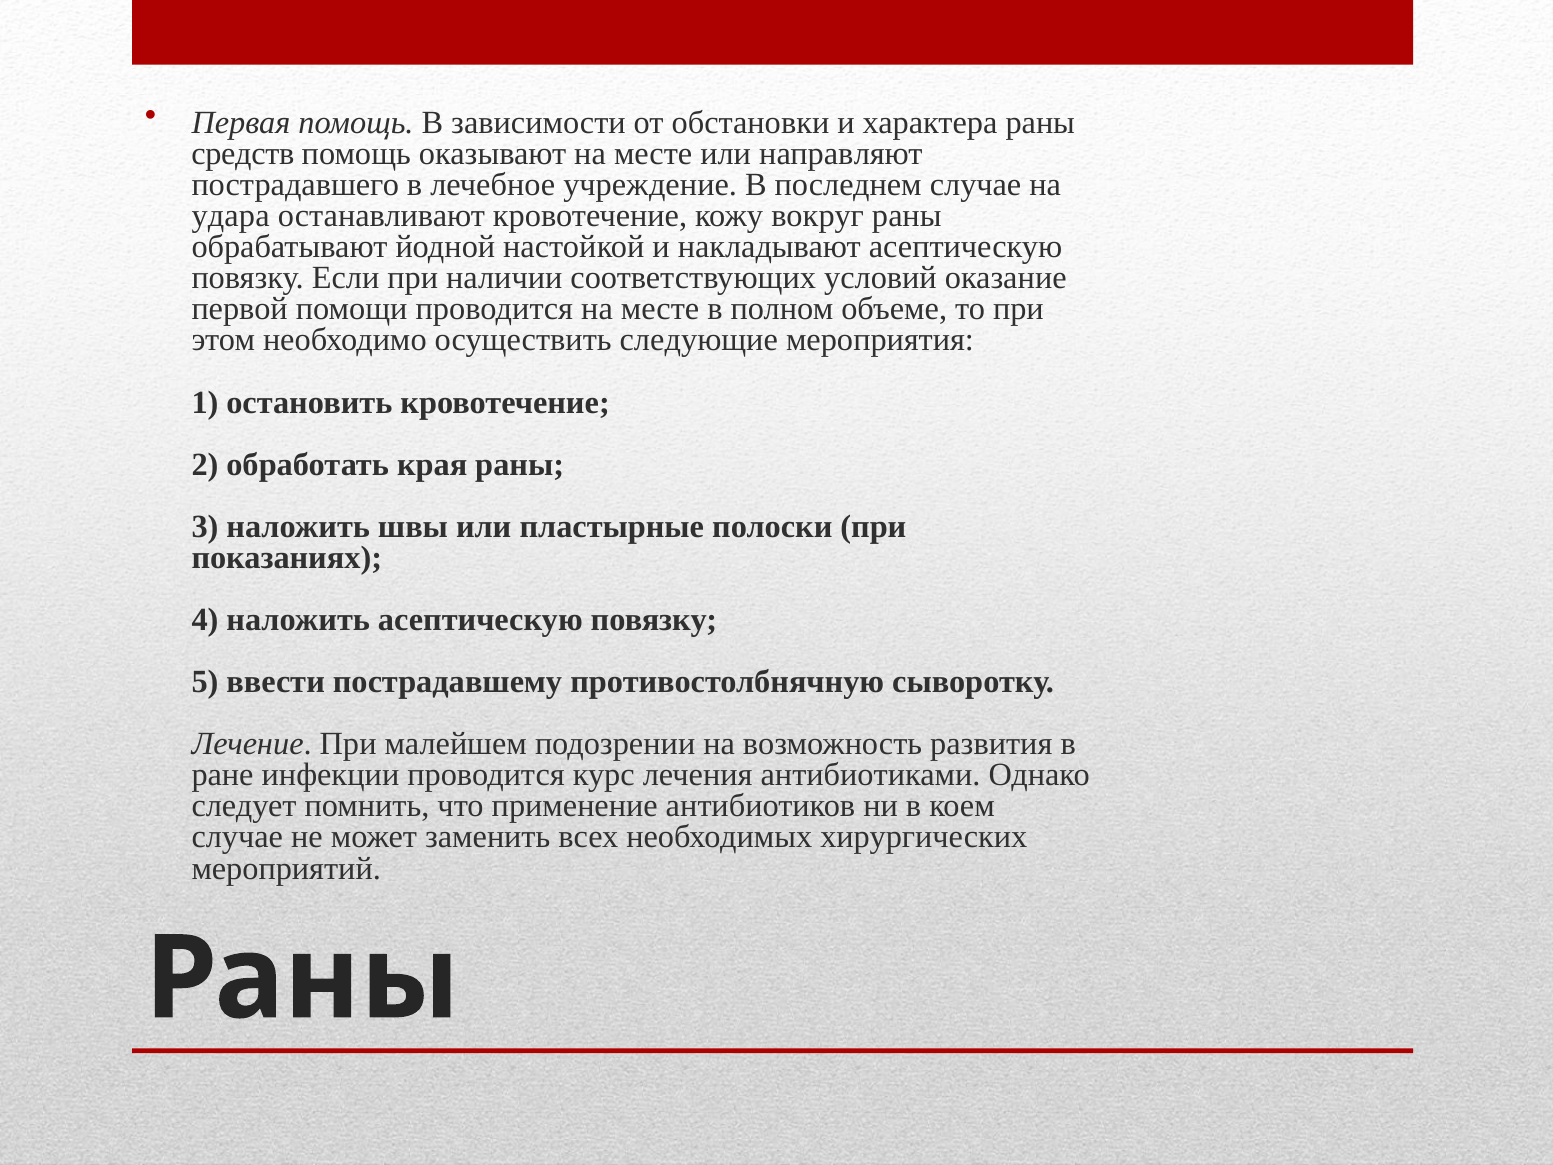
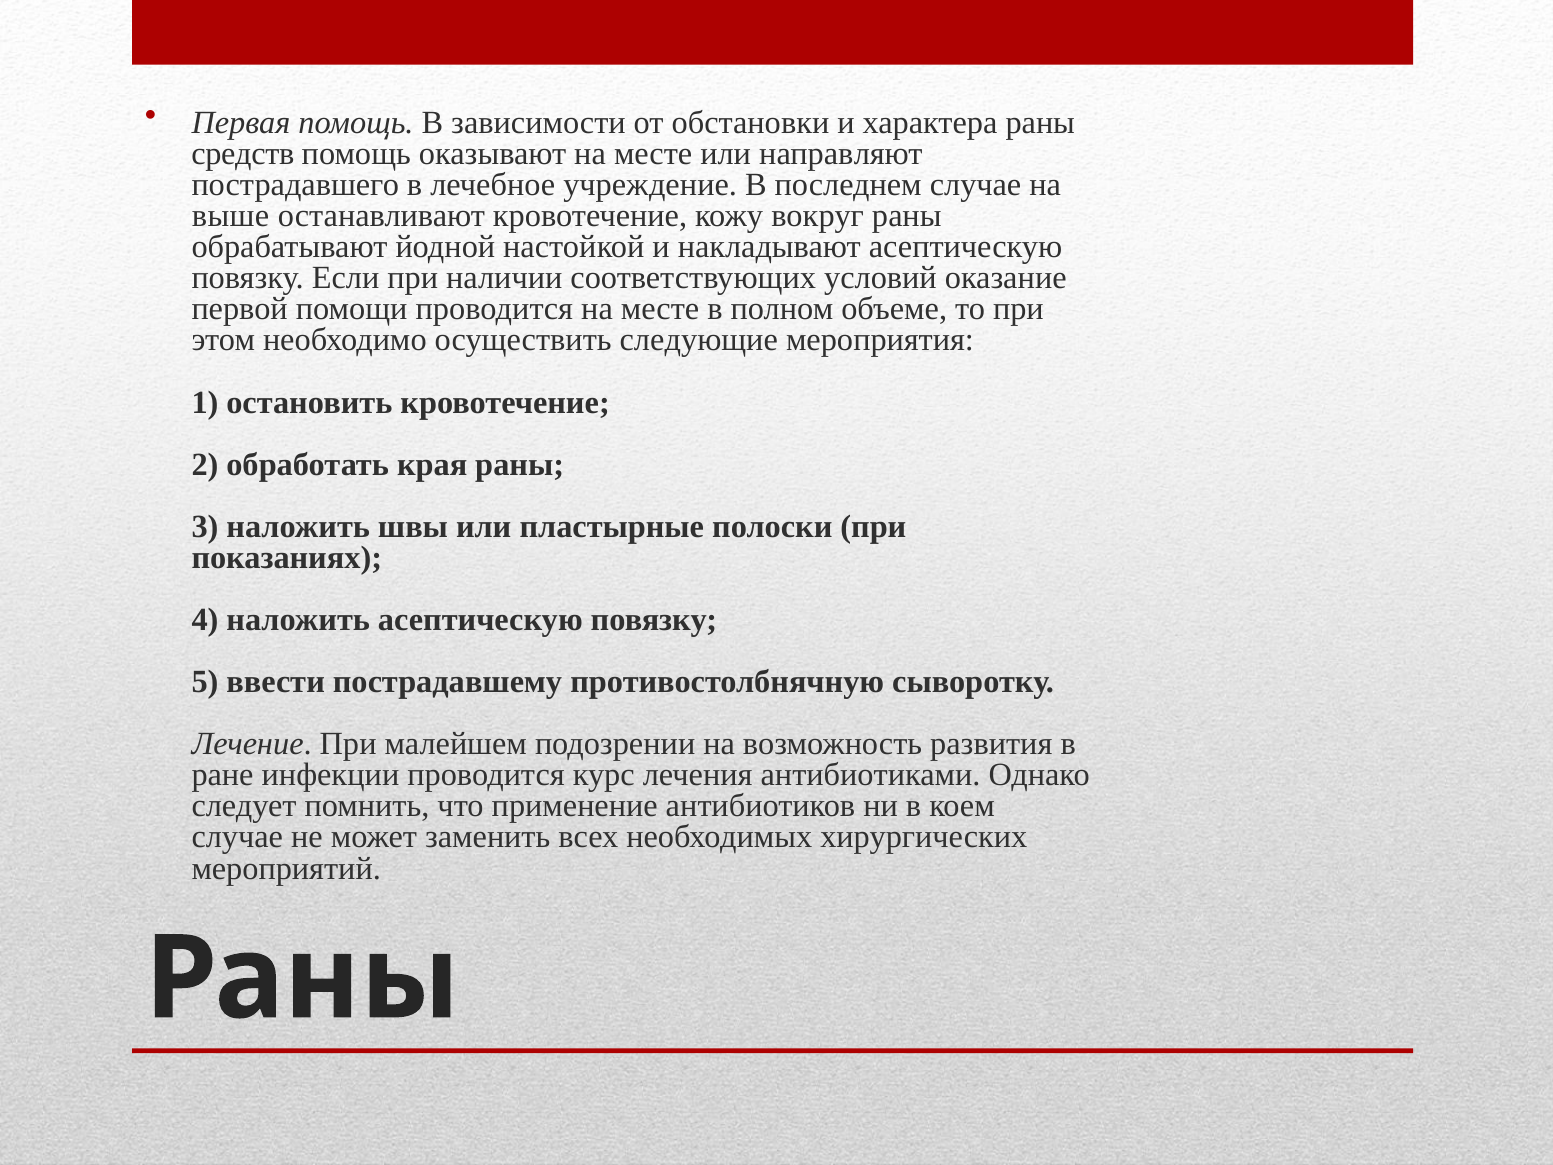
удара: удара -> выше (230, 216)
